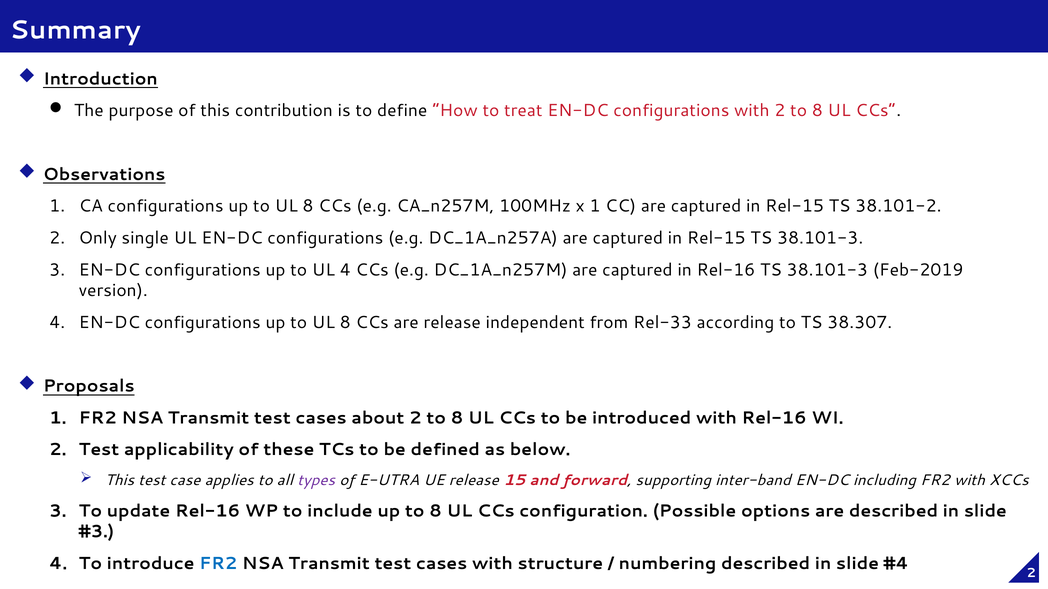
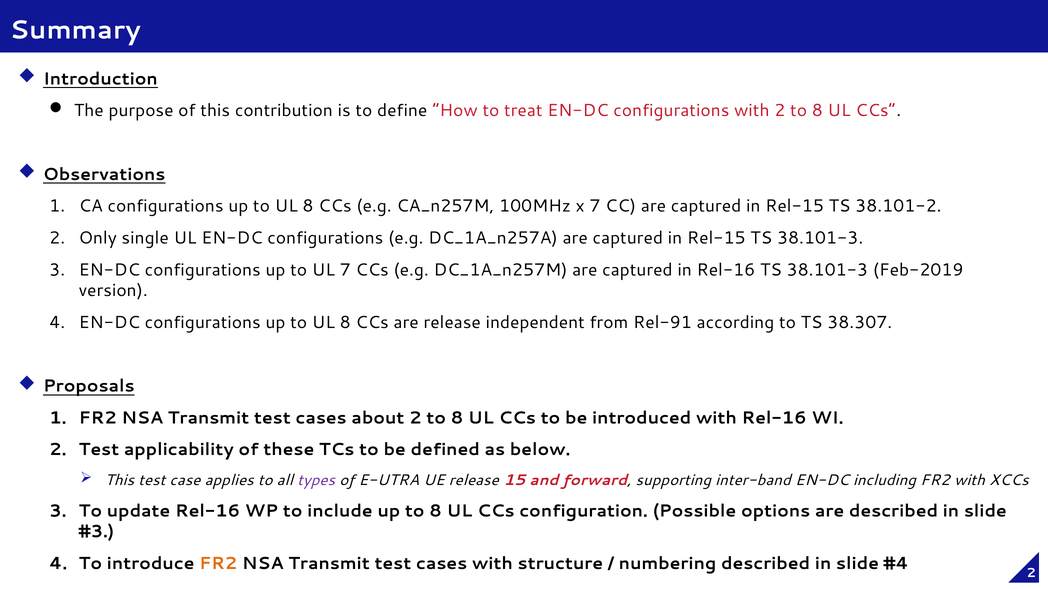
x 1: 1 -> 7 (595, 206)
UL 4: 4 -> 7 (345, 270)
Rel-33: Rel-33 -> Rel-91 (662, 323)
FR2 colour: blue -> orange (218, 564)
